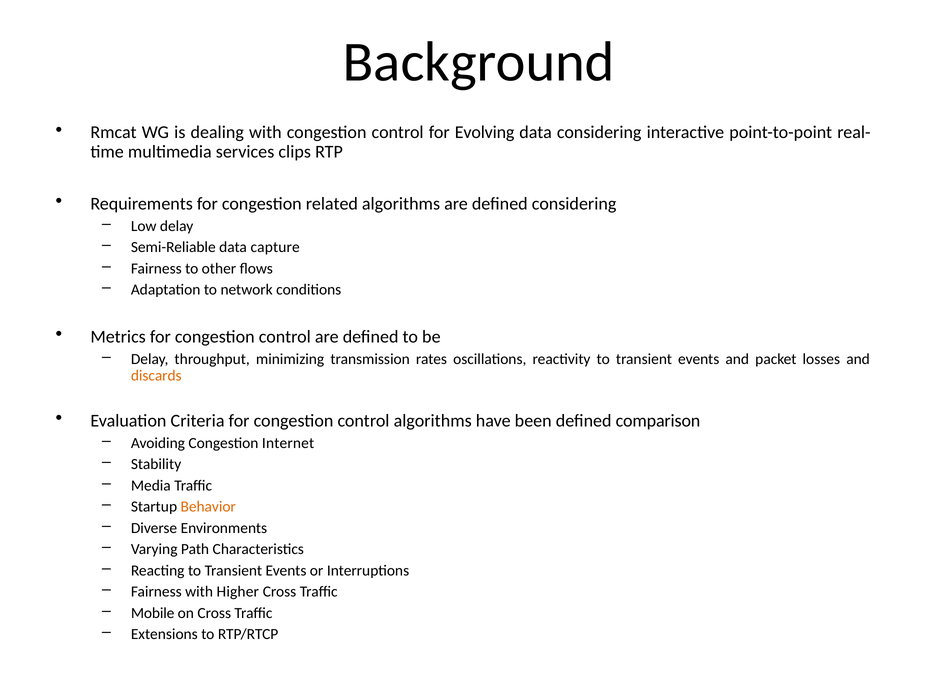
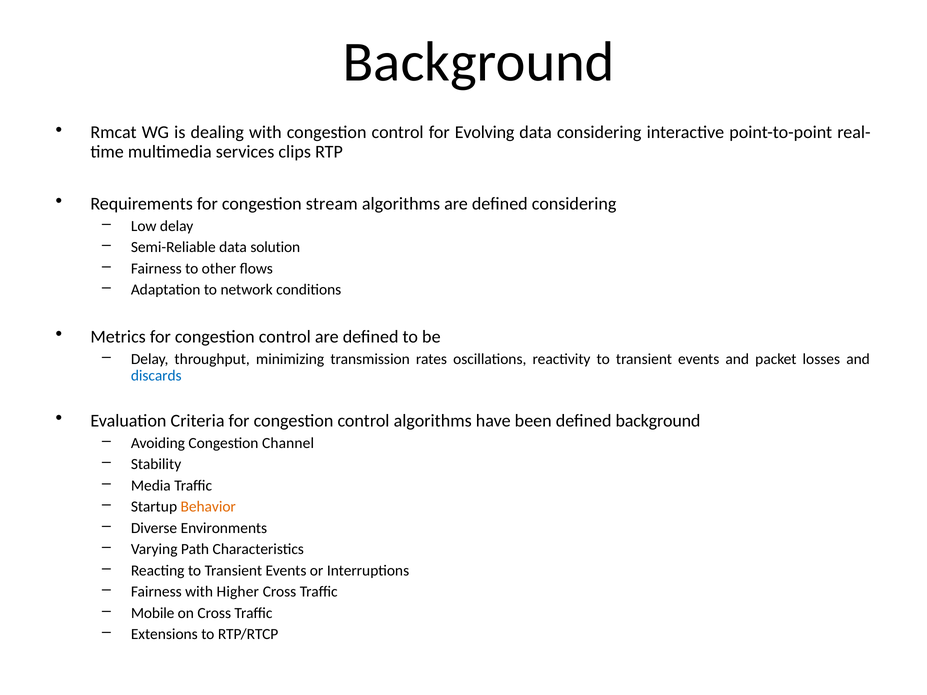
related: related -> stream (332, 204)
capture: capture -> solution (275, 247)
discards colour: orange -> blue (156, 376)
defined comparison: comparison -> background (658, 421)
Internet: Internet -> Channel (288, 443)
